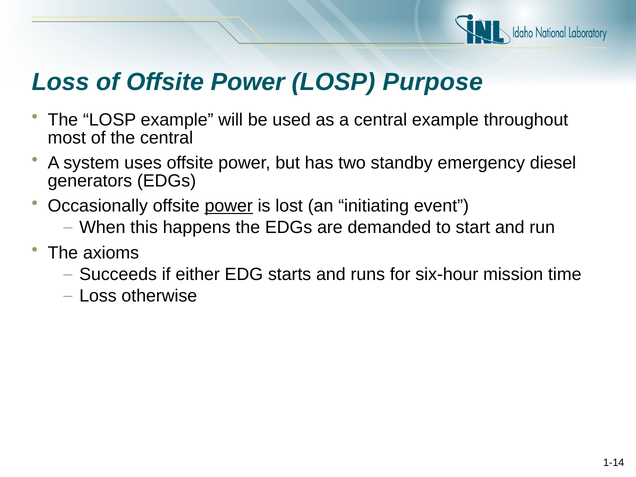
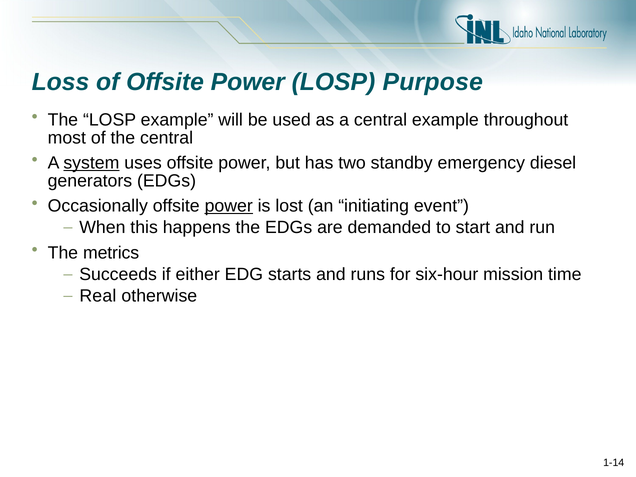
system underline: none -> present (91, 163)
axioms: axioms -> metrics (111, 253)
Loss: Loss -> Real (98, 296)
